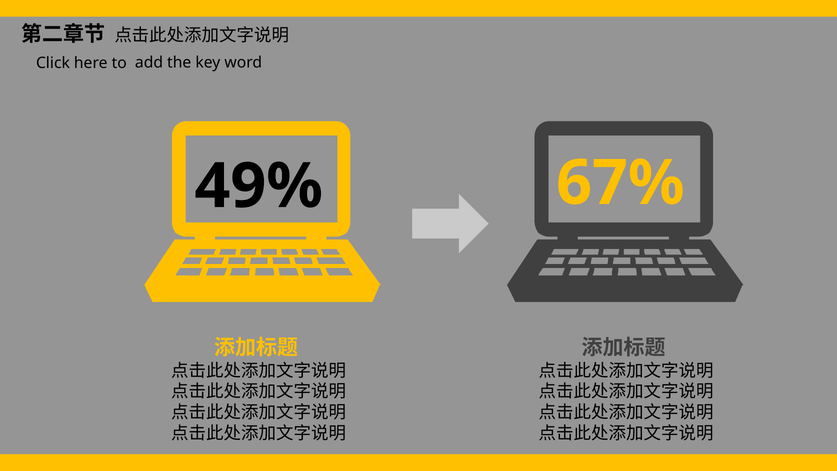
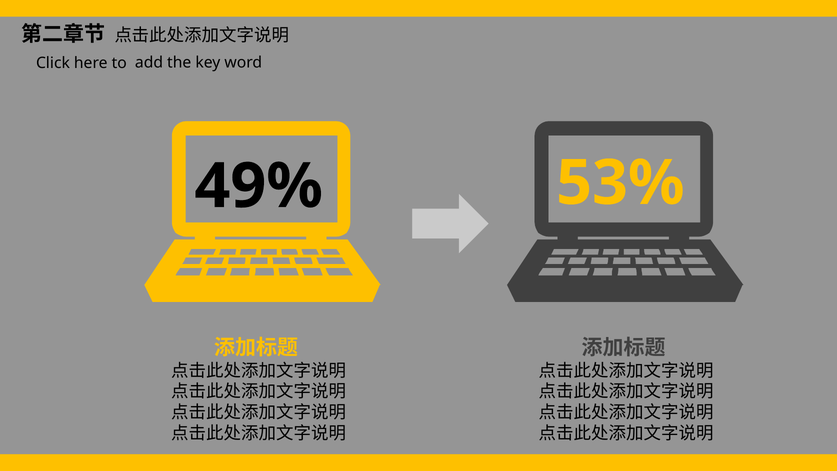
67%: 67% -> 53% (620, 183)
